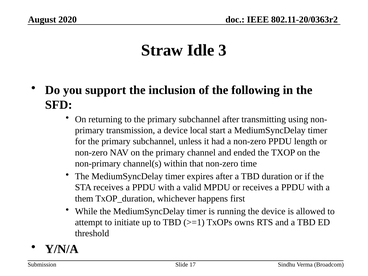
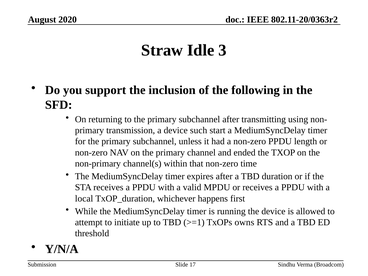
local: local -> such (199, 130)
them: them -> local (84, 198)
